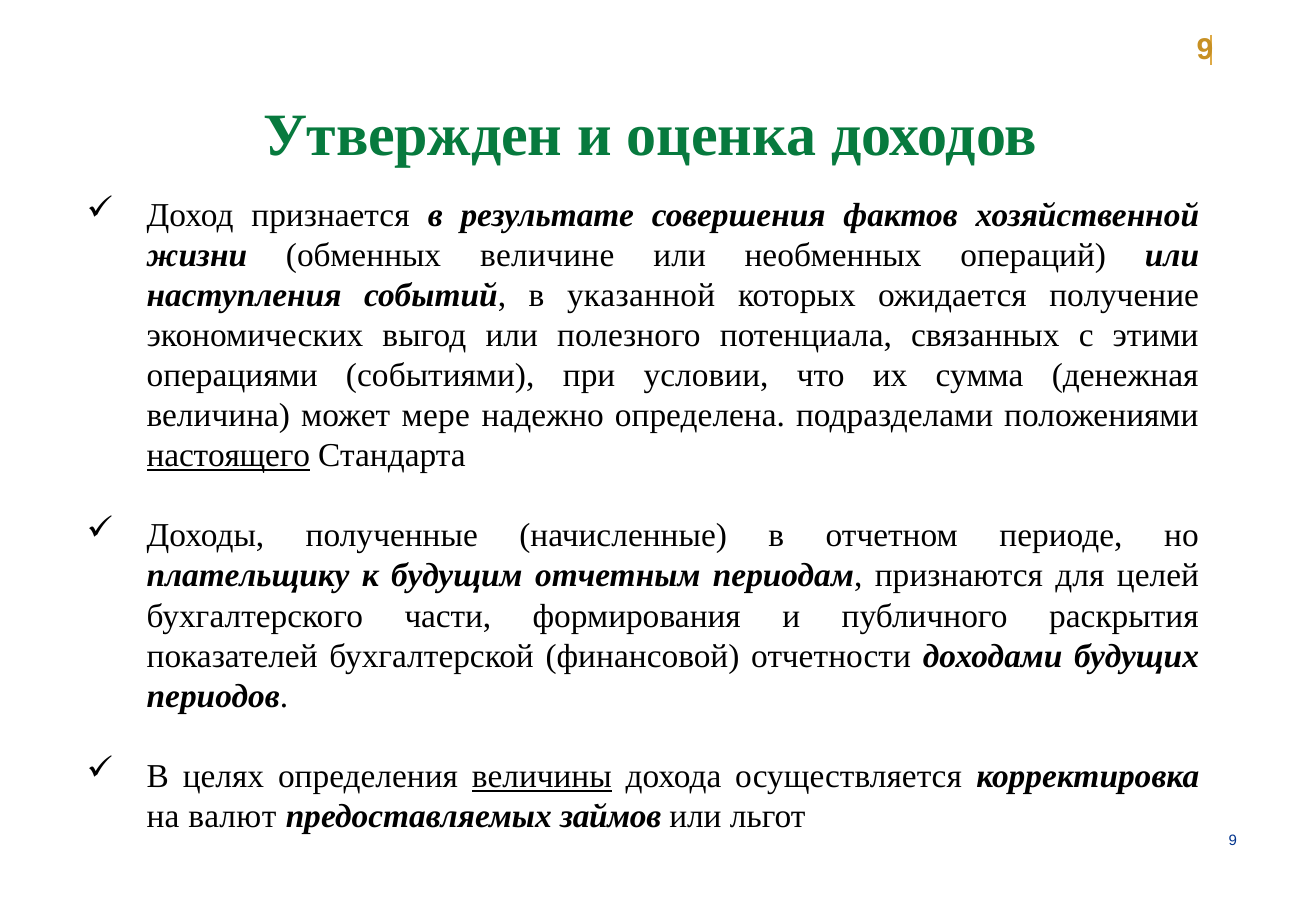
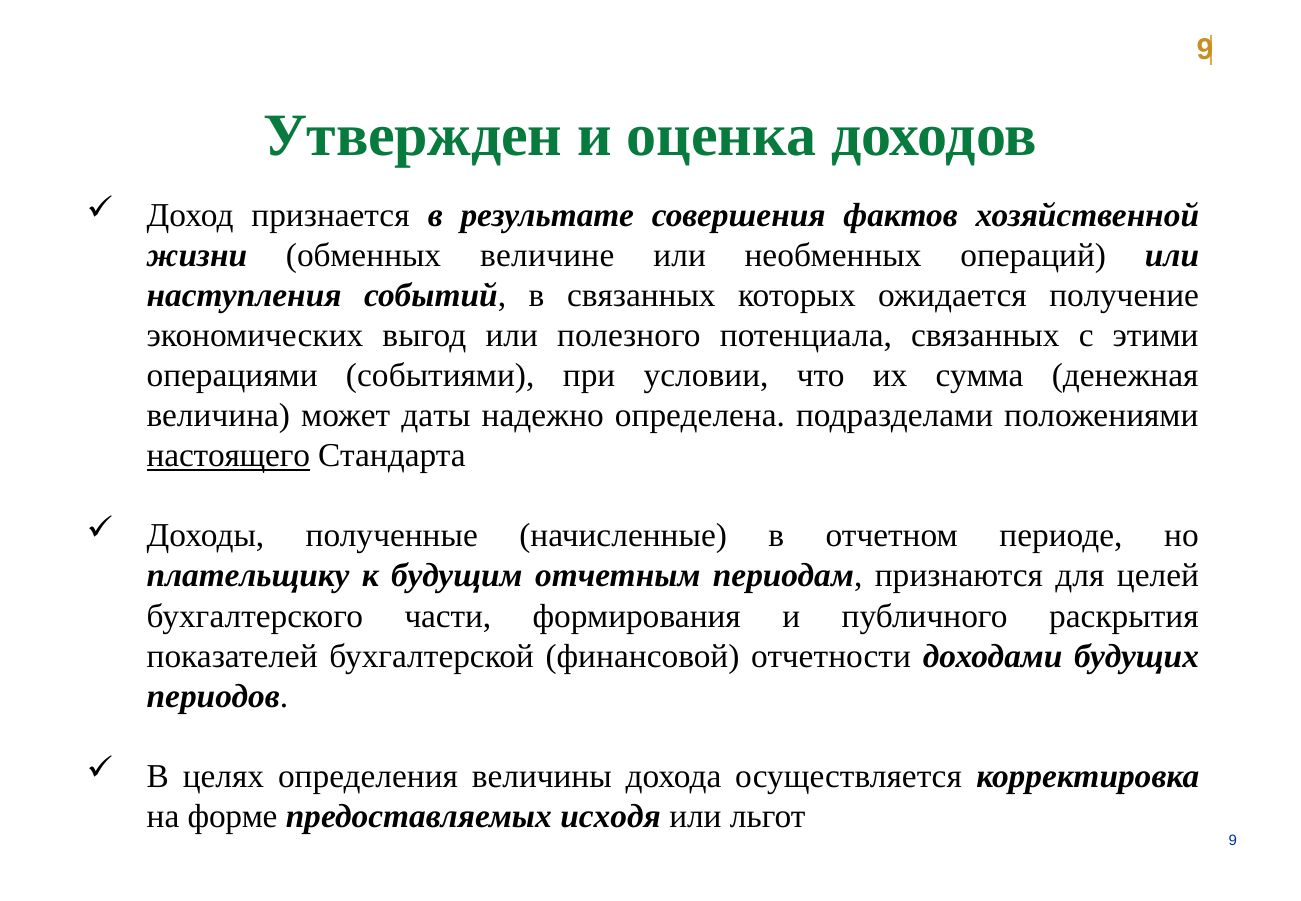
в указанной: указанной -> связанных (641, 295)
мере: мере -> даты (436, 416)
величины underline: present -> none (542, 776)
валют: валют -> форме (233, 816)
займов: займов -> исходя (611, 816)
